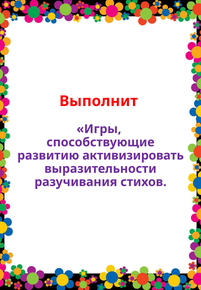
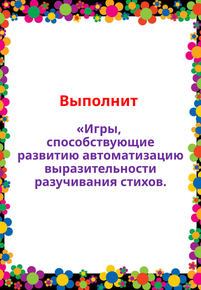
активизировать: активизировать -> автоматизацию (133, 156)
